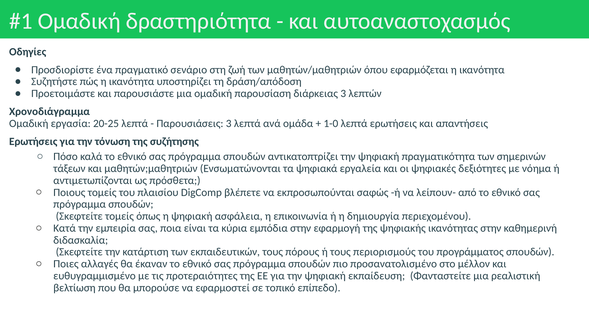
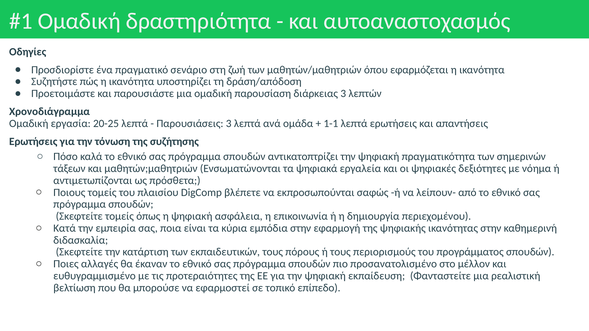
1-0: 1-0 -> 1-1 (331, 124)
